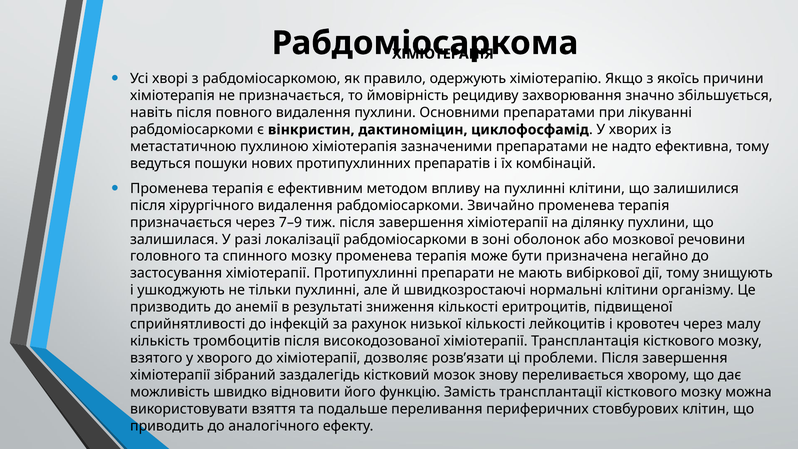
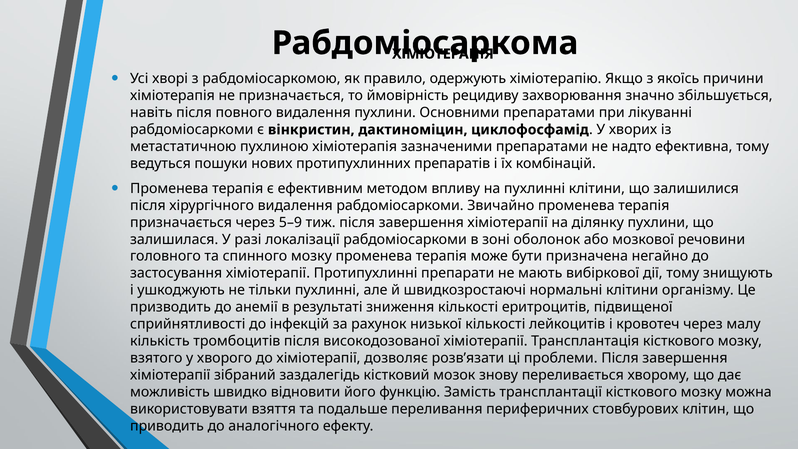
7–9: 7–9 -> 5–9 (290, 222)
